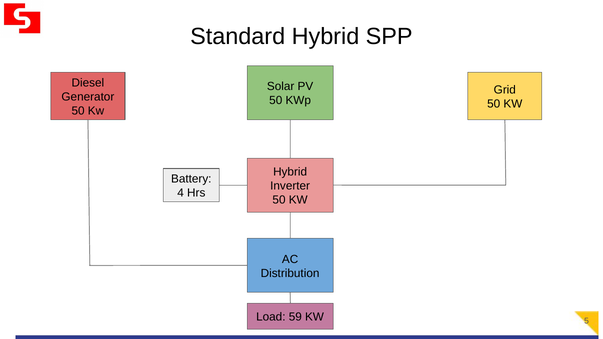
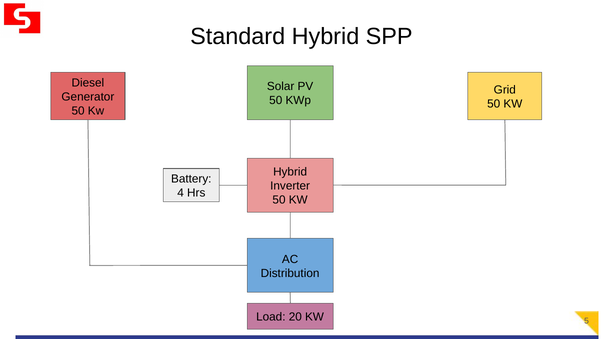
59: 59 -> 20 (295, 317)
